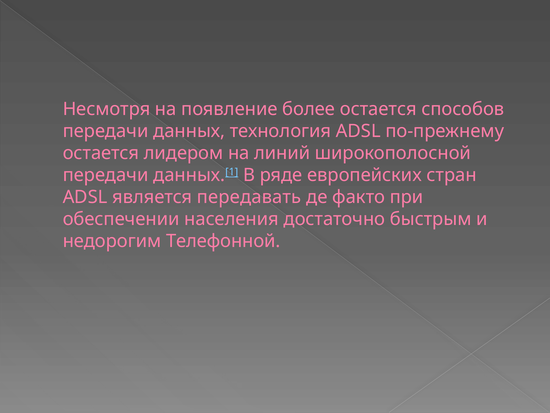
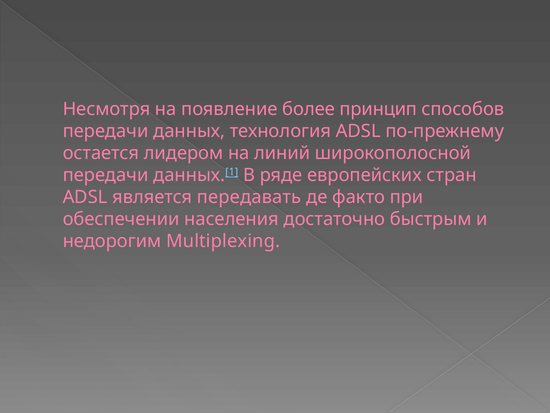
более остается: остается -> принцип (378, 109)
Телефонной: Телефонной -> Multiplexing (223, 241)
